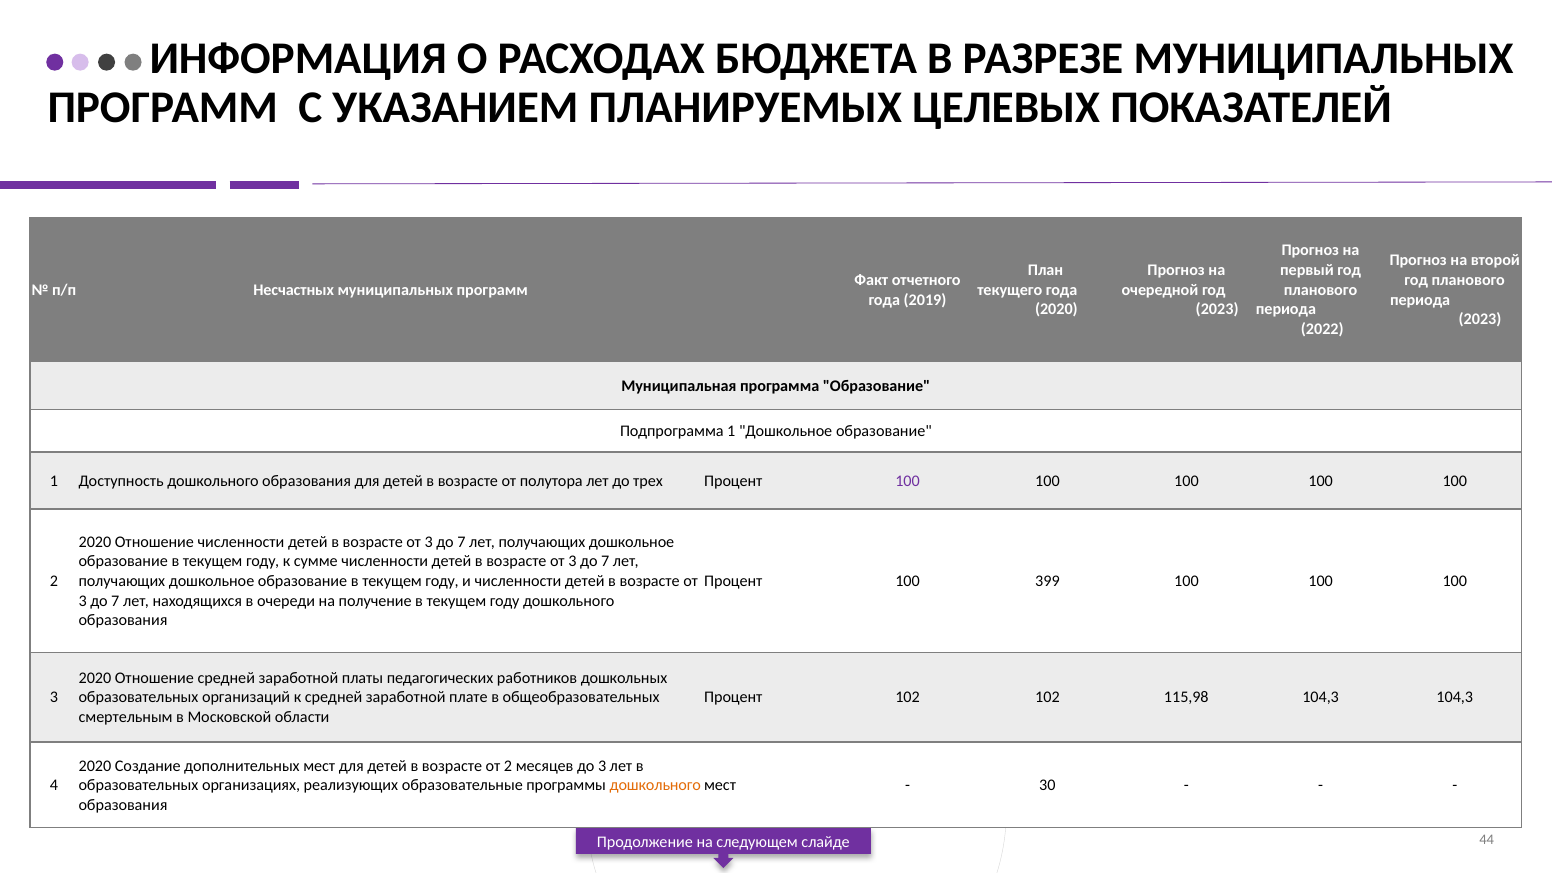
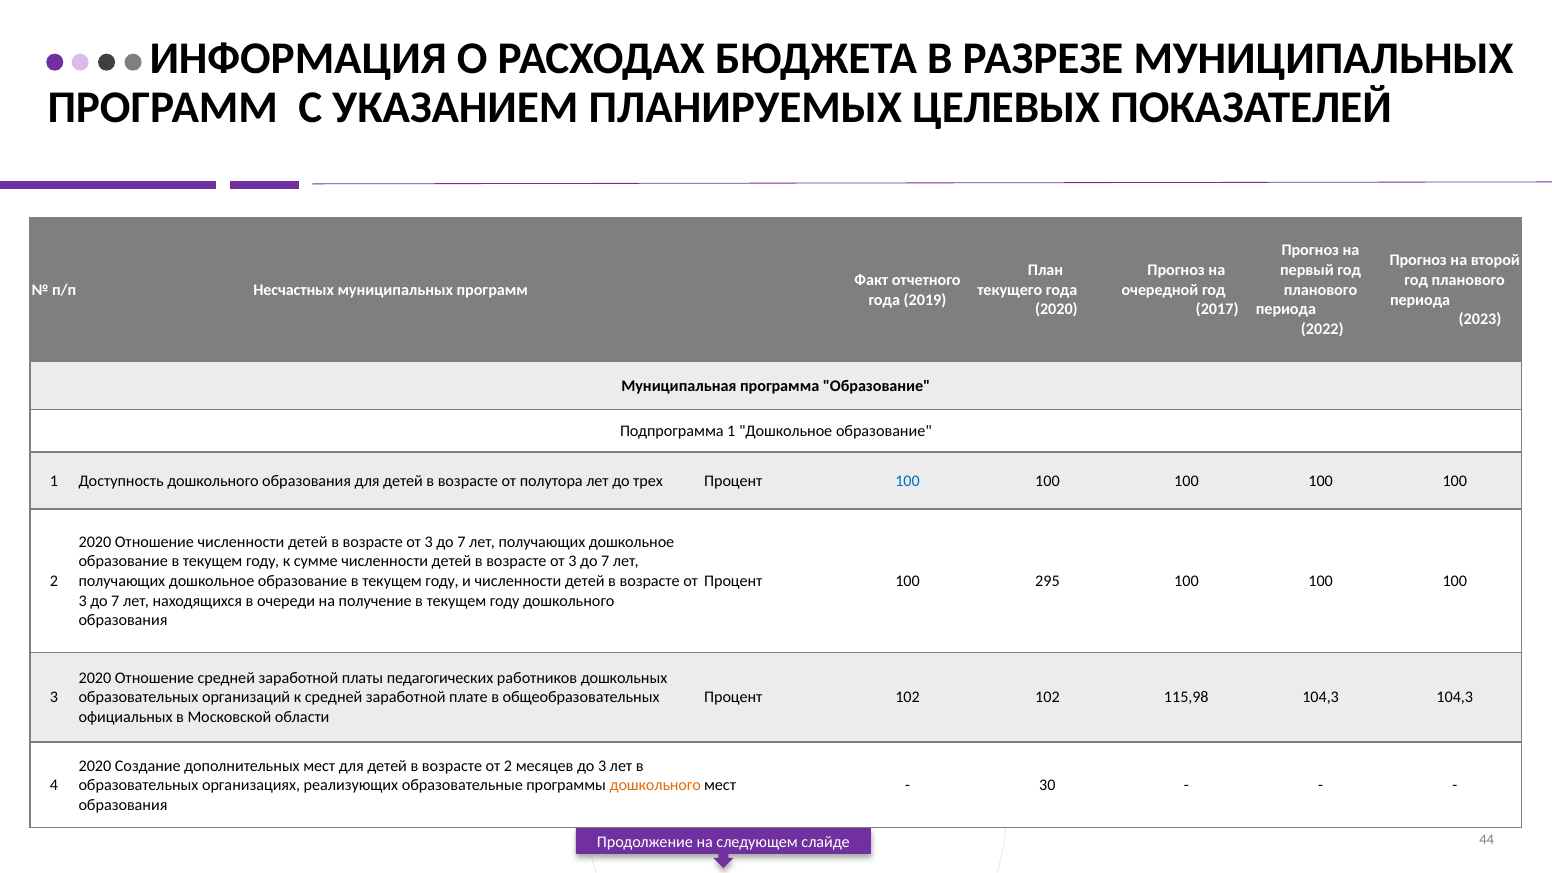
2023: 2023 -> 2017 (1217, 309)
100 colour: purple -> blue (908, 481)
399: 399 -> 295 (1047, 581)
смертельным: смертельным -> официальных (126, 717)
